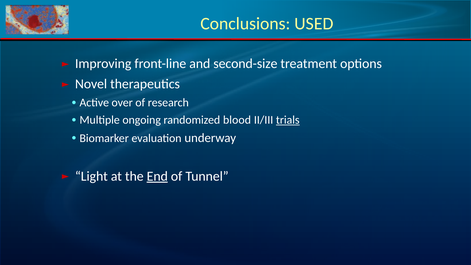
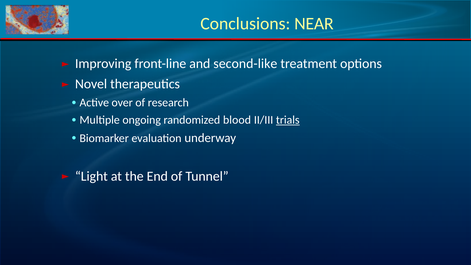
USED: USED -> NEAR (314, 24)
second-size: second-size -> second-like (245, 64)
End underline: present -> none (157, 176)
